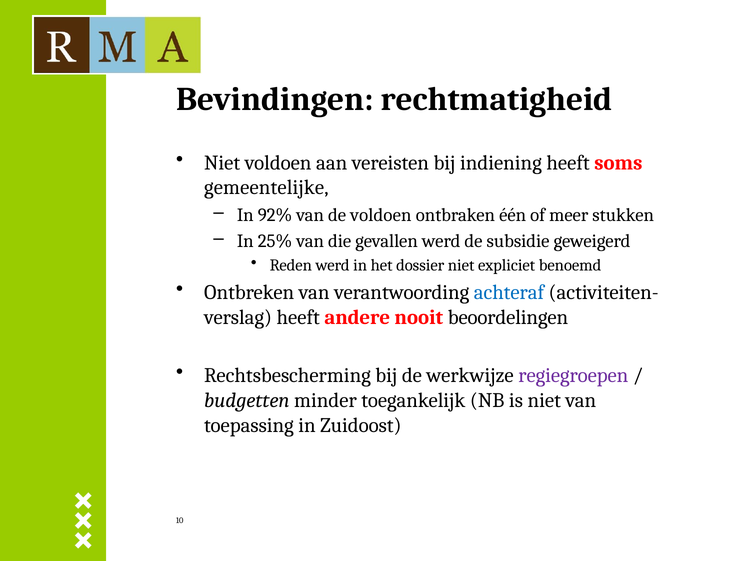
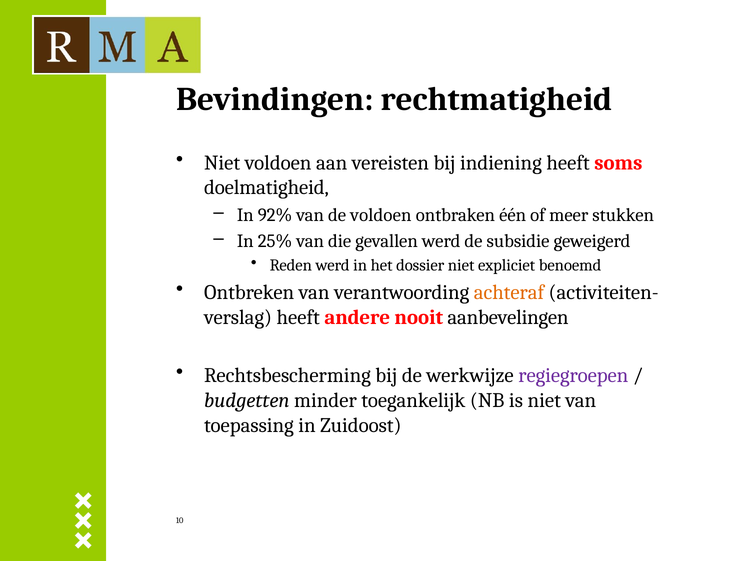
gemeentelijke: gemeentelijke -> doelmatigheid (266, 188)
achteraf colour: blue -> orange (509, 293)
beoordelingen: beoordelingen -> aanbevelingen (508, 318)
